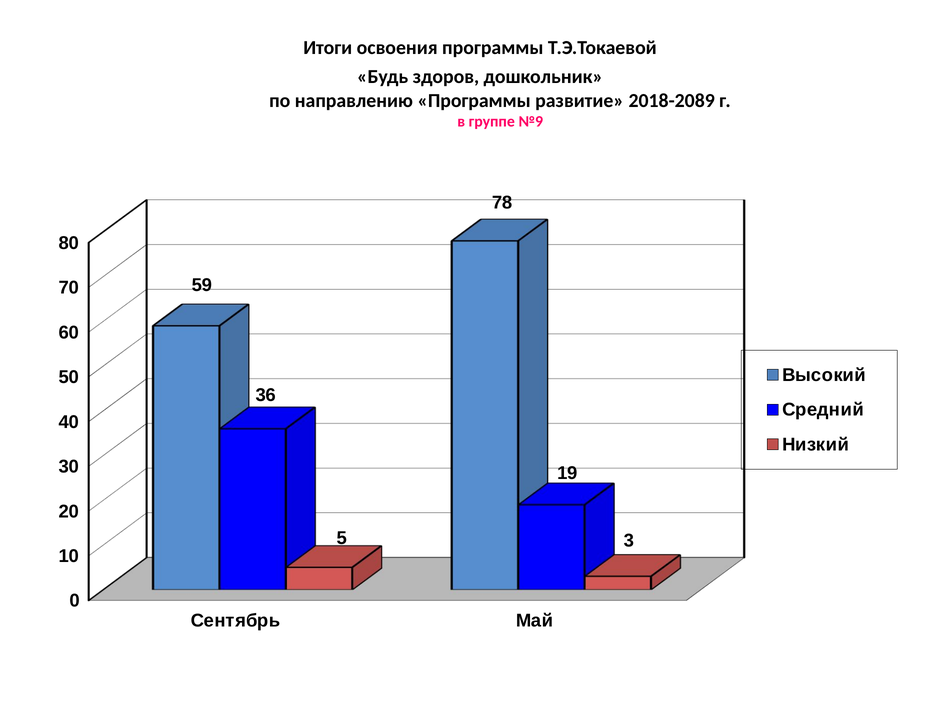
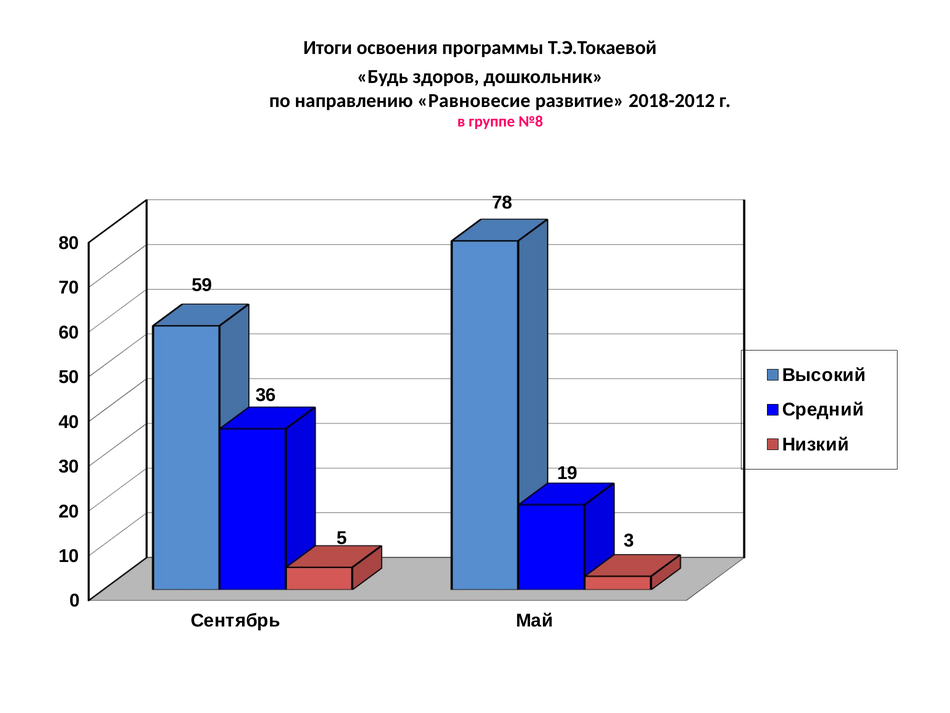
направлению Программы: Программы -> Равновесие (474, 100)
2018-2089: 2018-2089 -> 2018-2012 (672, 100)
№9: №9 -> №8 (531, 122)
